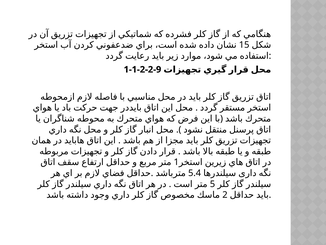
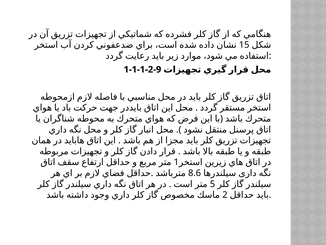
1-1-2-2-9: 1-1-2-2-9 -> 1-1-1-2-9 (142, 69)
5.4: 5.4 -> 8.6 (195, 173)
